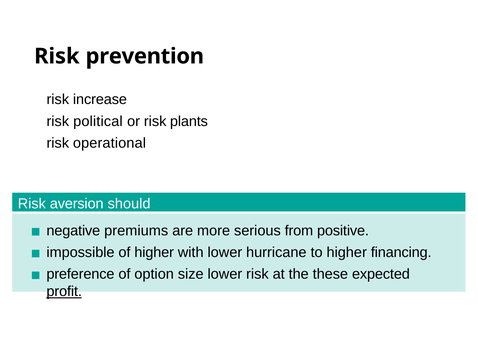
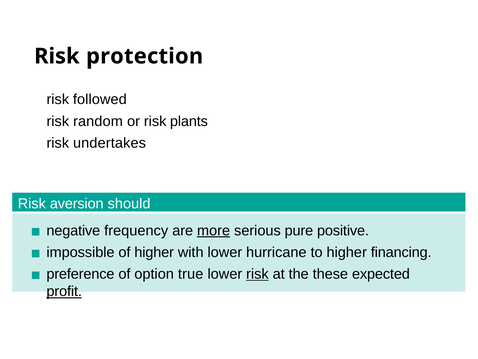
prevention: prevention -> protection (145, 56)
increase: increase -> followed (100, 99)
political: political -> random (98, 121)
operational: operational -> undertakes (109, 143)
premiums: premiums -> frequency (136, 231)
more underline: none -> present (214, 231)
from: from -> pure (299, 231)
size: size -> true (191, 274)
risk underline: none -> present (257, 274)
